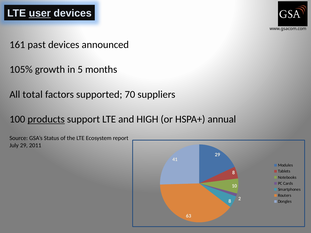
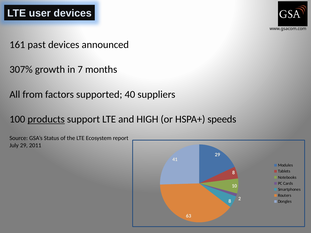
user underline: present -> none (40, 13)
105%: 105% -> 307% (21, 70)
5: 5 -> 7 (80, 70)
total: total -> from (33, 95)
70: 70 -> 40 (130, 95)
annual: annual -> speeds (222, 119)
